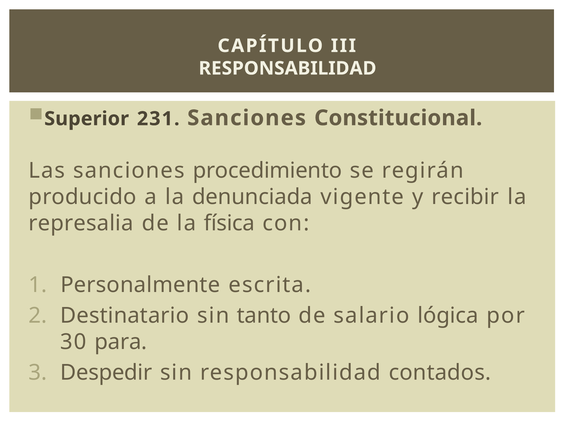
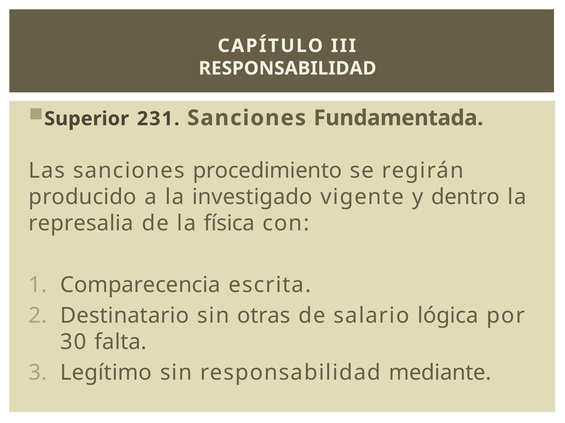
Constitucional: Constitucional -> Fundamentada (398, 118)
denunciada: denunciada -> investigado (252, 197)
recibir: recibir -> dentro (466, 197)
Personalmente: Personalmente -> Comparecencia (140, 285)
tanto: tanto -> otras (264, 316)
para: para -> falta (121, 342)
Despedir: Despedir -> Legítimo (106, 373)
contados: contados -> mediante (440, 373)
